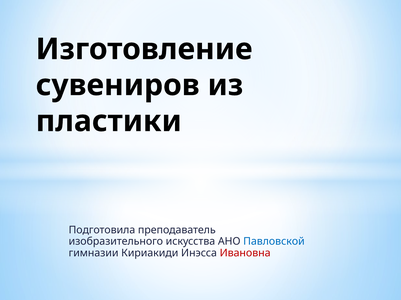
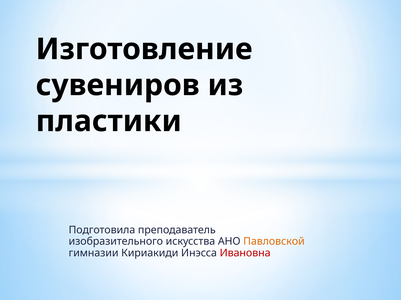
Павловской colour: blue -> orange (274, 242)
